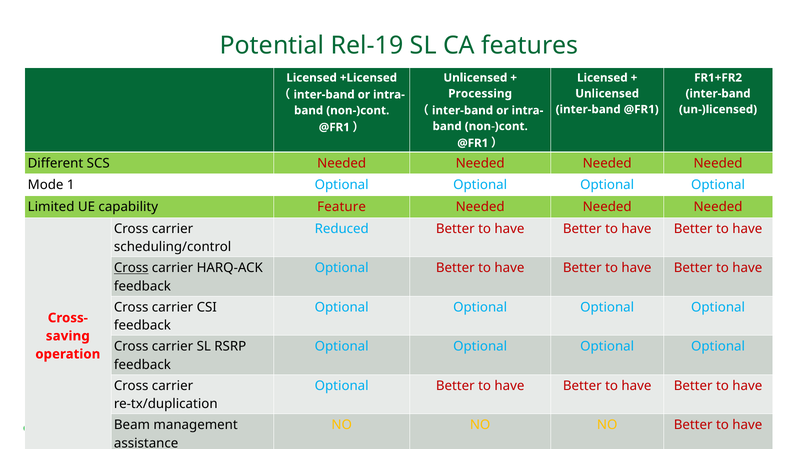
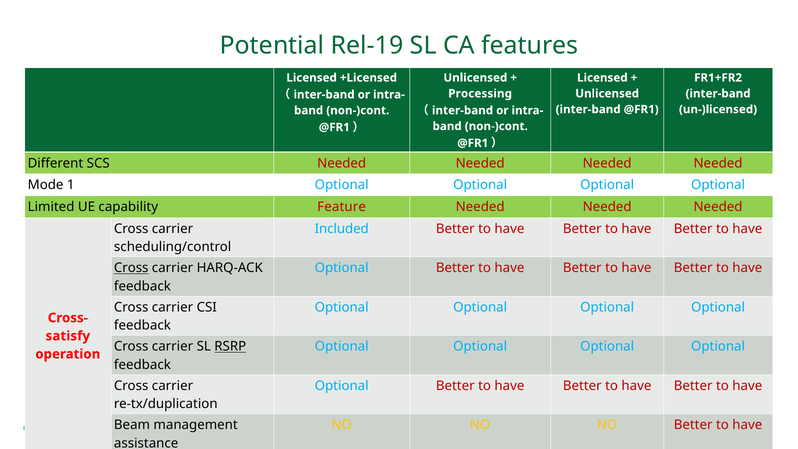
Reduced: Reduced -> Included (342, 229)
saving: saving -> satisfy (68, 336)
RSRP underline: none -> present (230, 346)
